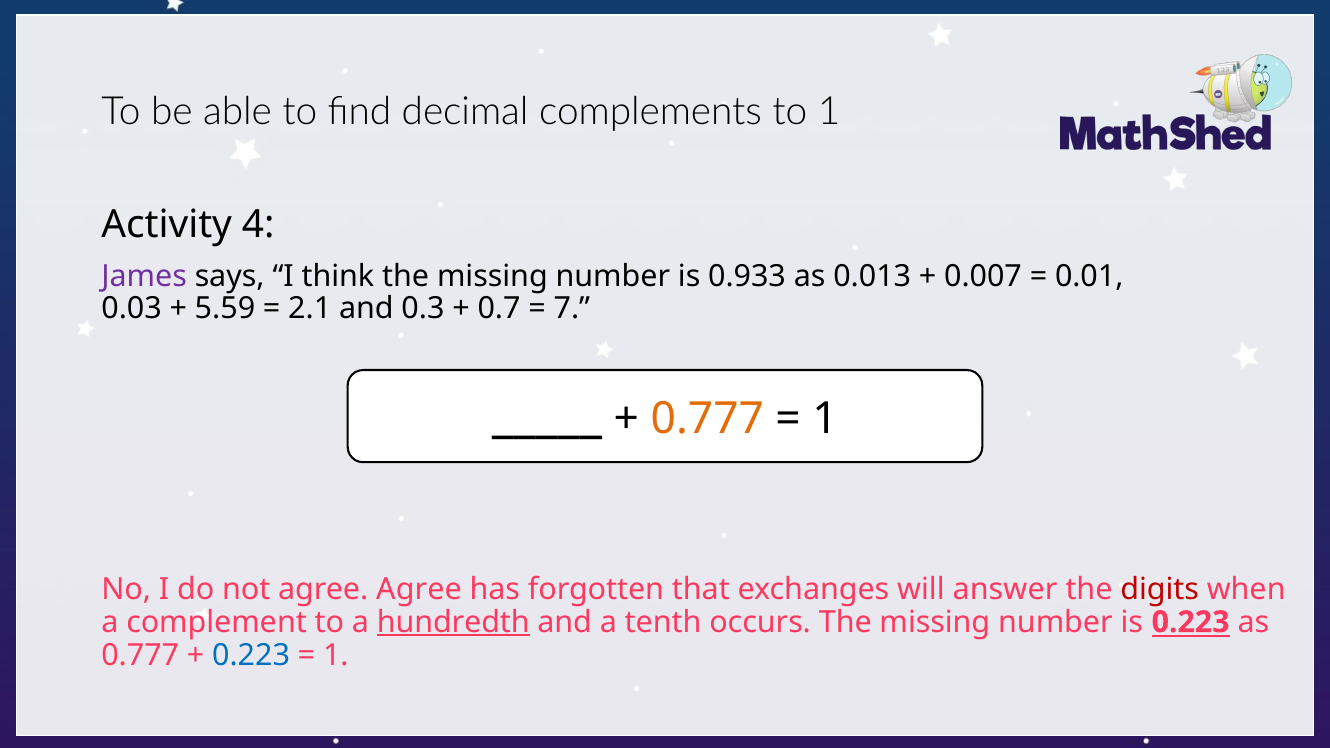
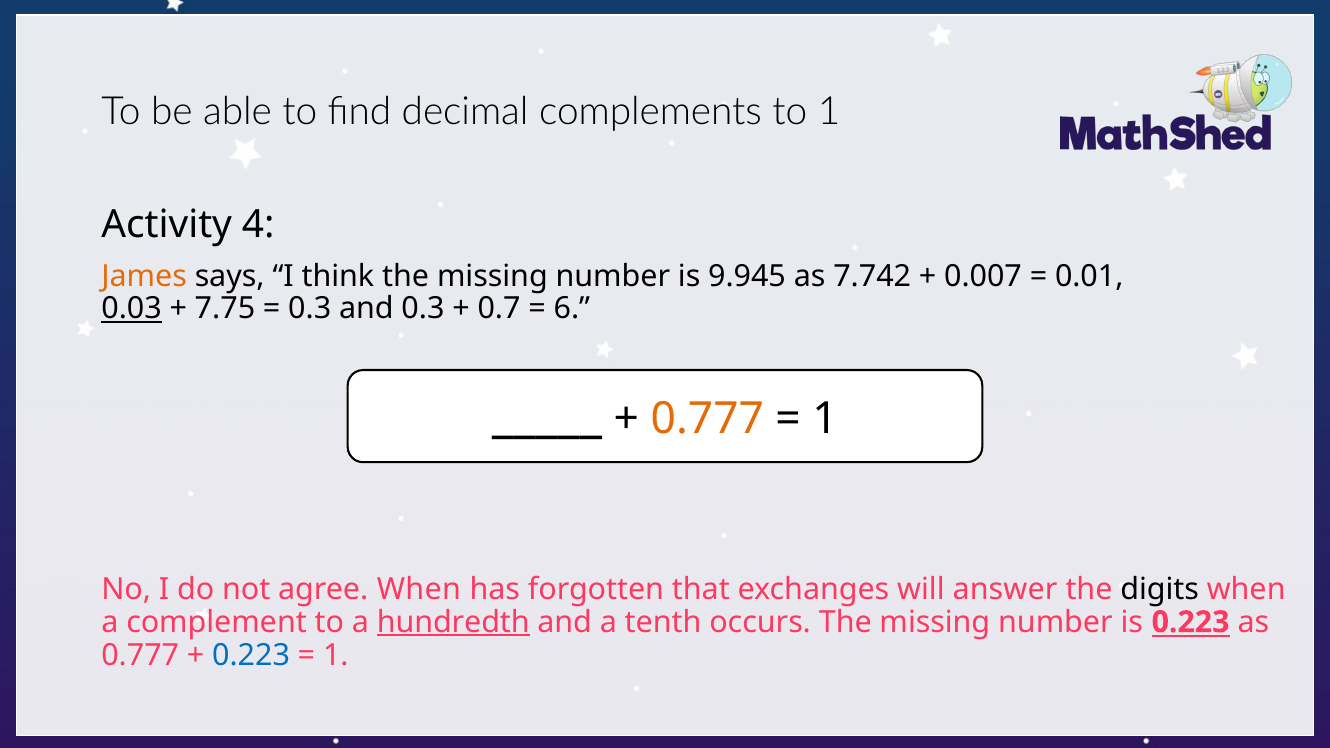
James colour: purple -> orange (144, 276)
0.933: 0.933 -> 9.945 (747, 276)
0.013: 0.013 -> 7.742 (872, 276)
0.03 underline: none -> present (132, 309)
5.59: 5.59 -> 7.75 (225, 309)
2.1: 2.1 -> 0.3 (310, 309)
7: 7 -> 6 (572, 309)
agree Agree: Agree -> When (419, 589)
digits colour: red -> black (1160, 589)
